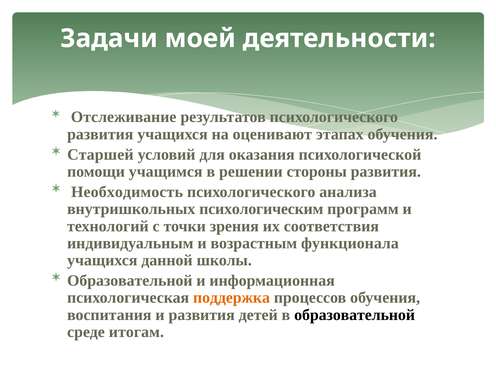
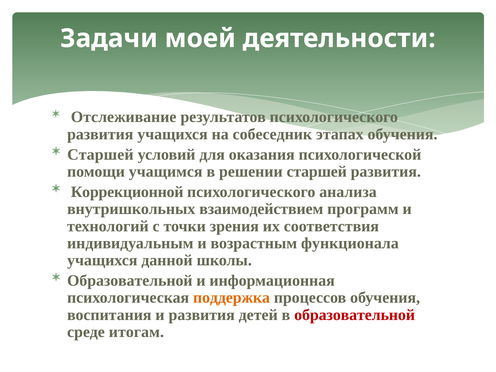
оценивают: оценивают -> собеседник (272, 134)
решении стороны: стороны -> старшей (317, 172)
Необходимость: Необходимость -> Коррекционной (127, 192)
психологическим: психологическим -> взаимодействием (261, 209)
образовательной colour: black -> red (355, 315)
